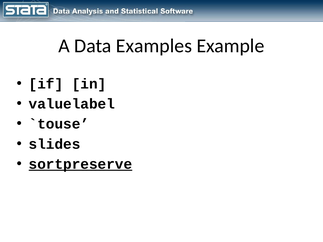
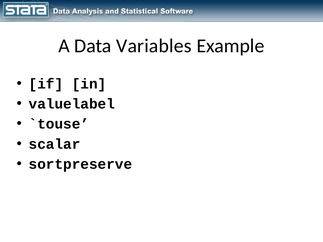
Examples: Examples -> Variables (154, 46)
slides: slides -> scalar (55, 144)
sortpreserve underline: present -> none (80, 164)
